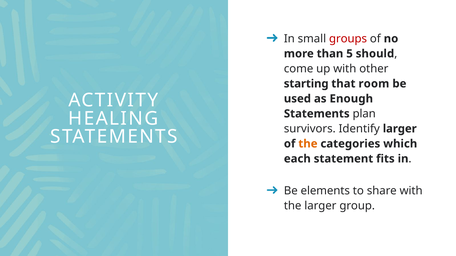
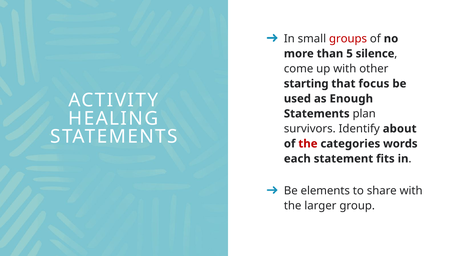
should: should -> silence (375, 54)
room: room -> focus (374, 84)
Identify larger: larger -> about (400, 129)
the colour: orange -> red (308, 144)
which: which -> words (400, 144)
